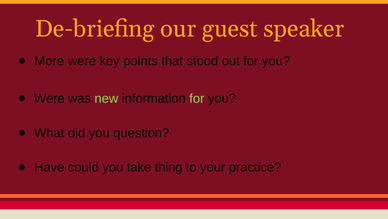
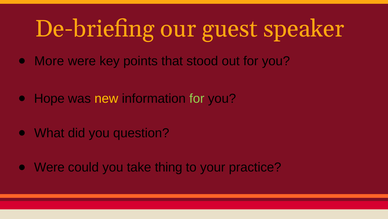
Were: Were -> Hope (49, 98)
new colour: light green -> yellow (106, 98)
Have: Have -> Were (49, 167)
